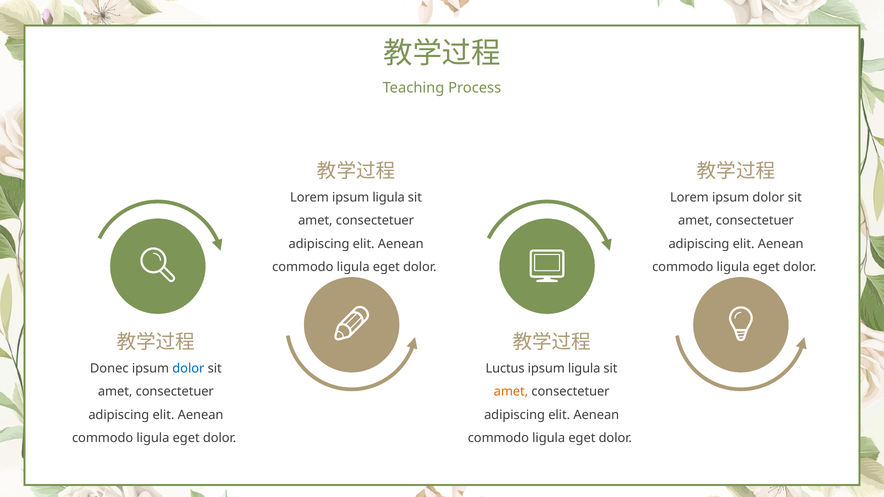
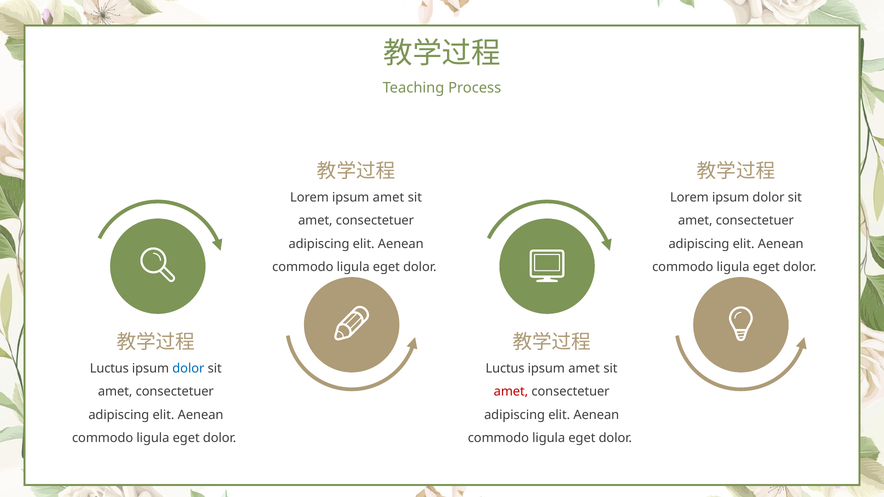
Lorem ipsum ligula: ligula -> amet (388, 198)
Donec: Donec -> Luctus (109, 369)
ligula: ligula -> amet (584, 369)
amet colour: orange -> red (511, 392)
